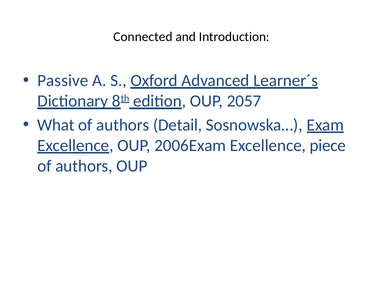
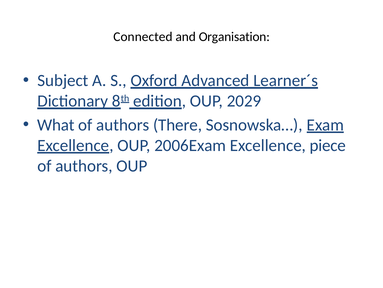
Introduction: Introduction -> Organisation (234, 37)
Passive: Passive -> Subject (63, 80)
2057: 2057 -> 2029 (244, 101)
Detail: Detail -> There (178, 125)
